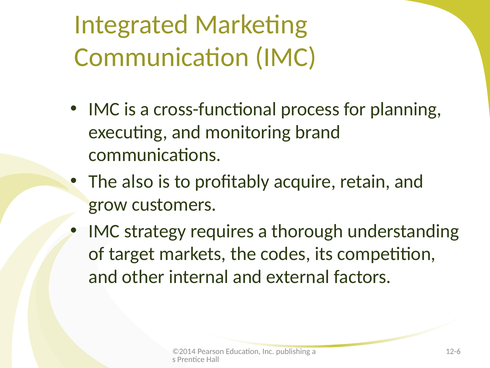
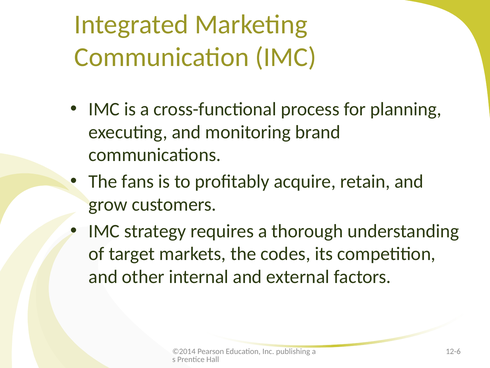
also: also -> fans (138, 181)
